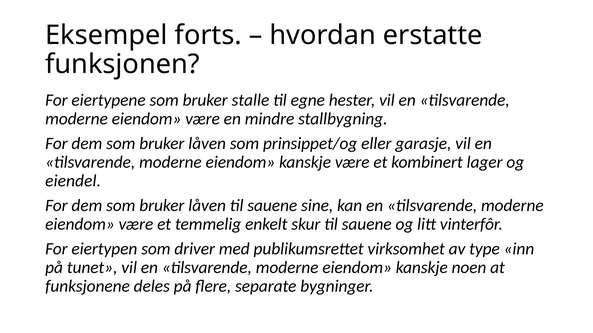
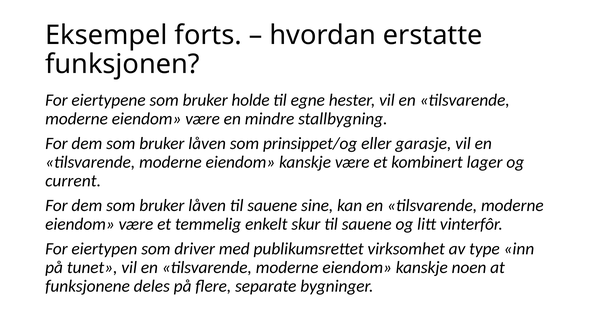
stalle: stalle -> holde (251, 100)
eiendel: eiendel -> current (73, 181)
